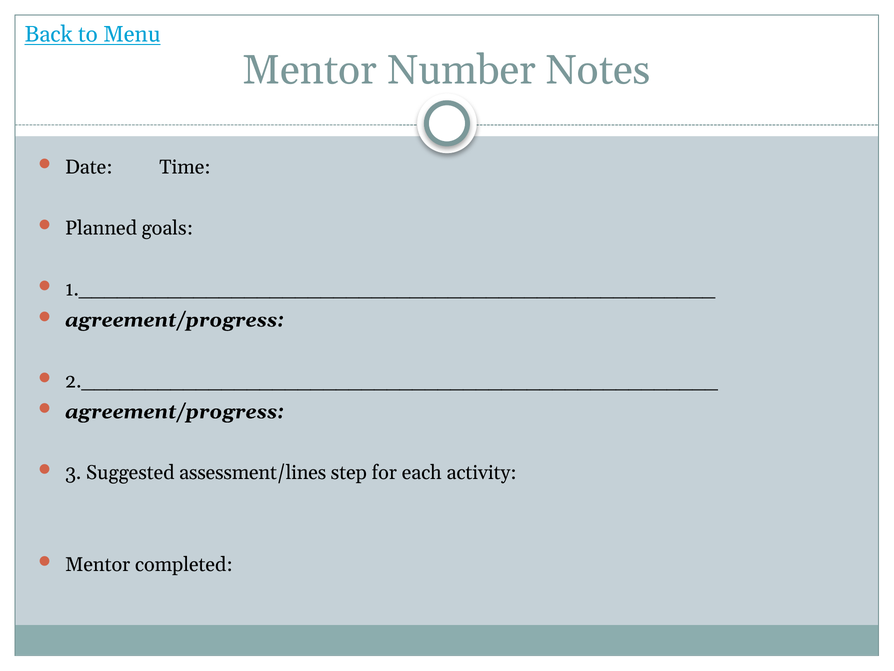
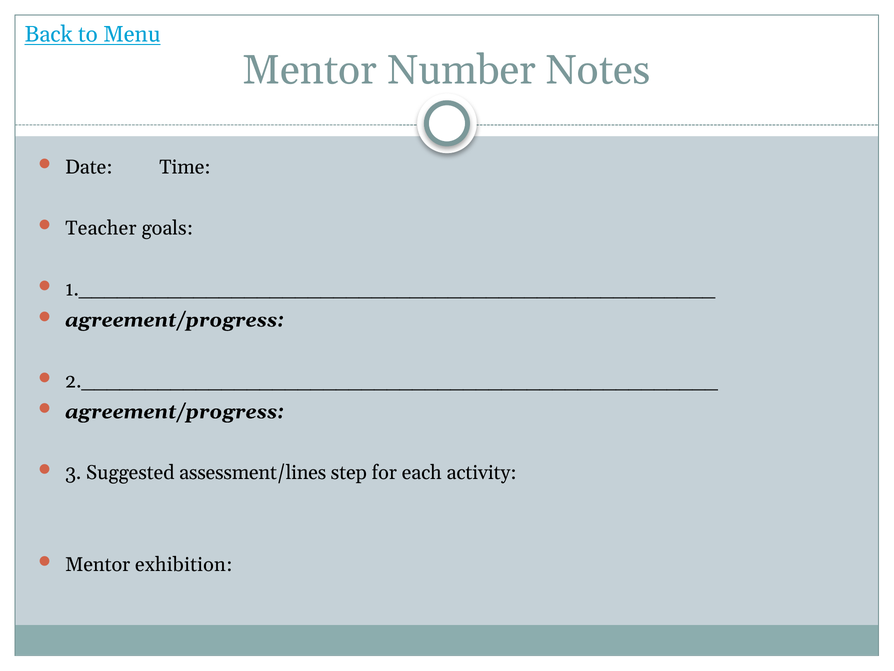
Planned: Planned -> Teacher (101, 228)
completed: completed -> exhibition (184, 564)
